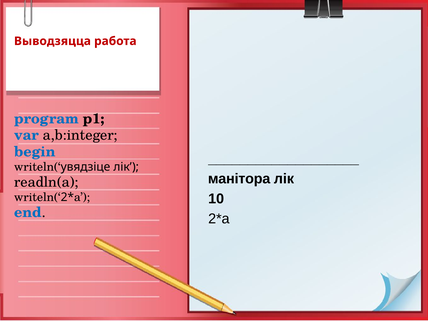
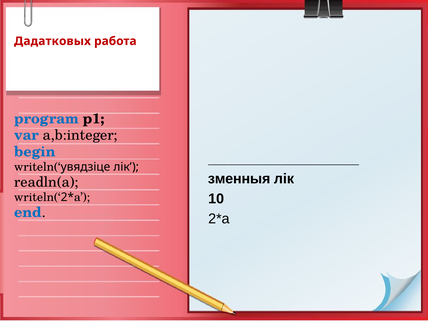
Выводзяцца: Выводзяцца -> Дадатковых (52, 41)
манітора: манітора -> зменныя (239, 179)
